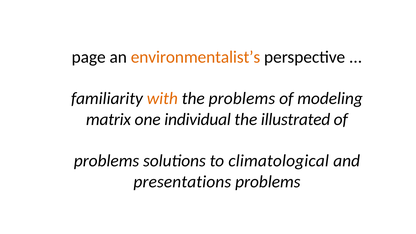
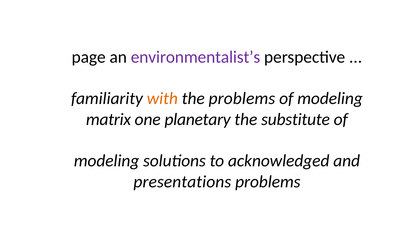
environmentalist’s colour: orange -> purple (196, 57)
individual: individual -> planetary (198, 119)
illustrated: illustrated -> substitute (296, 119)
problems: problems -> modeling (107, 161)
climatological: climatological -> acknowledged (279, 161)
